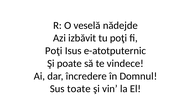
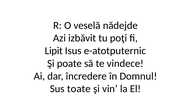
Poţi: Poţi -> Lipit (54, 51)
